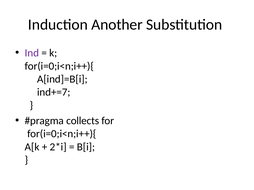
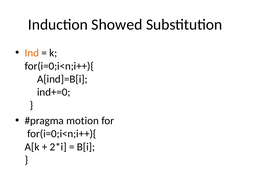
Another: Another -> Showed (117, 25)
Ind colour: purple -> orange (32, 53)
ind+=7: ind+=7 -> ind+=0 (54, 92)
collects: collects -> motion (83, 121)
